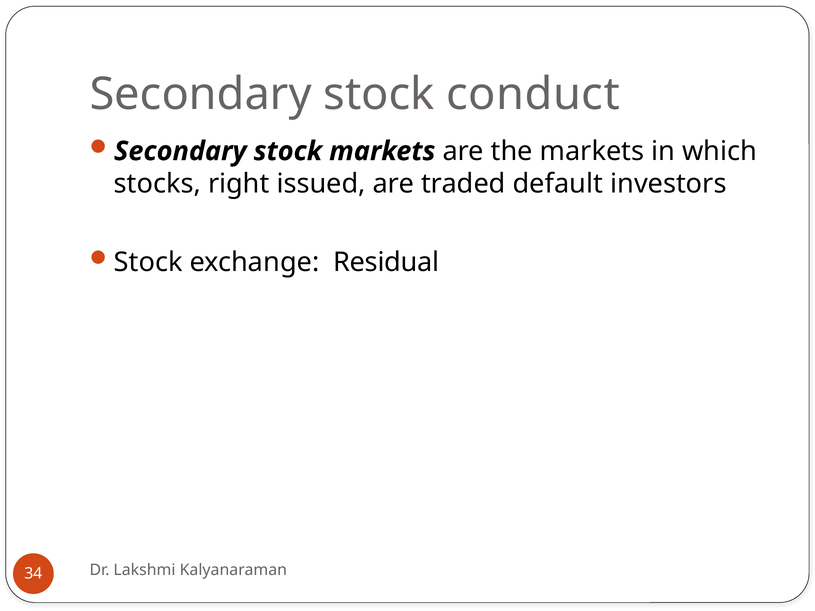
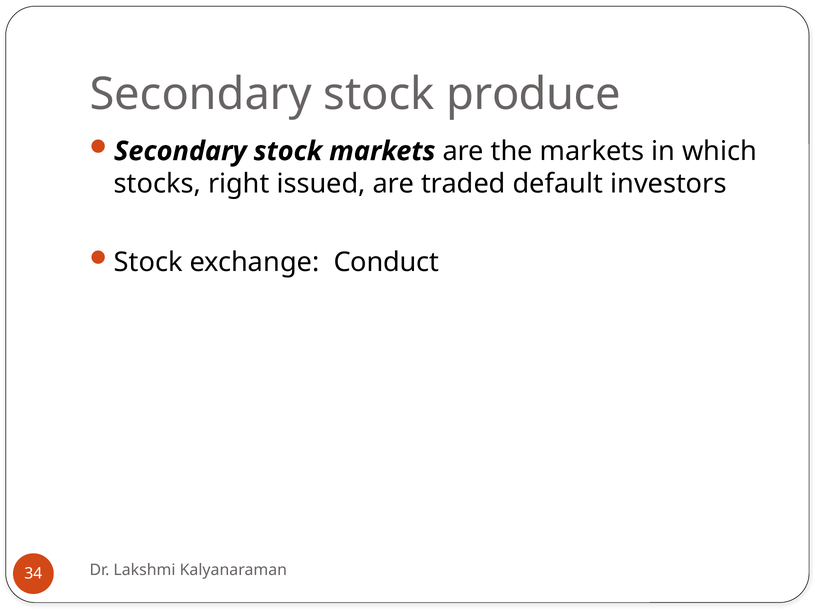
conduct: conduct -> produce (534, 94)
Residual: Residual -> Conduct (386, 262)
